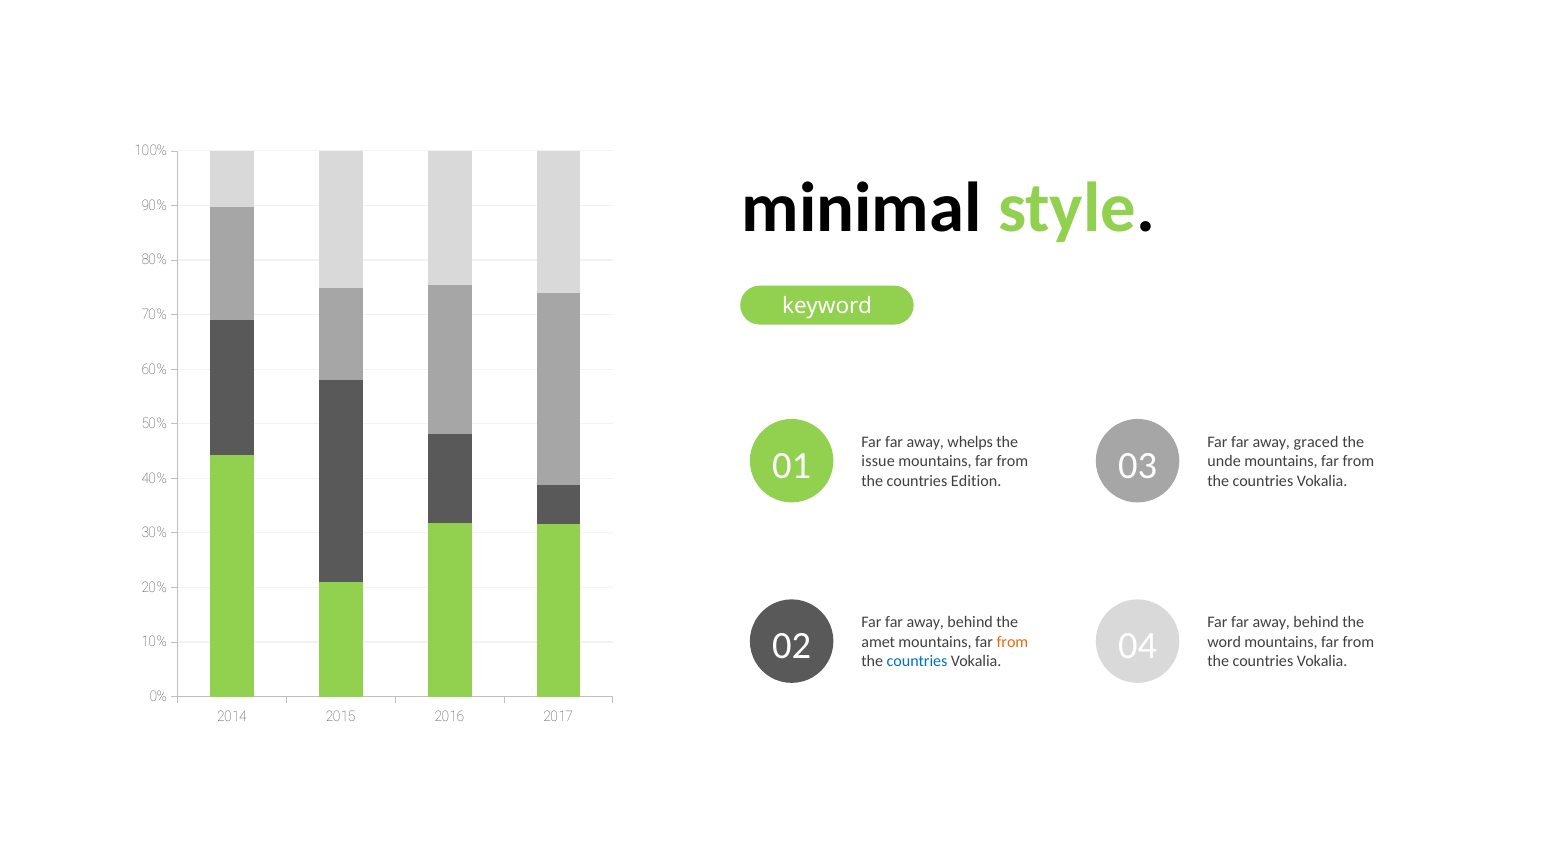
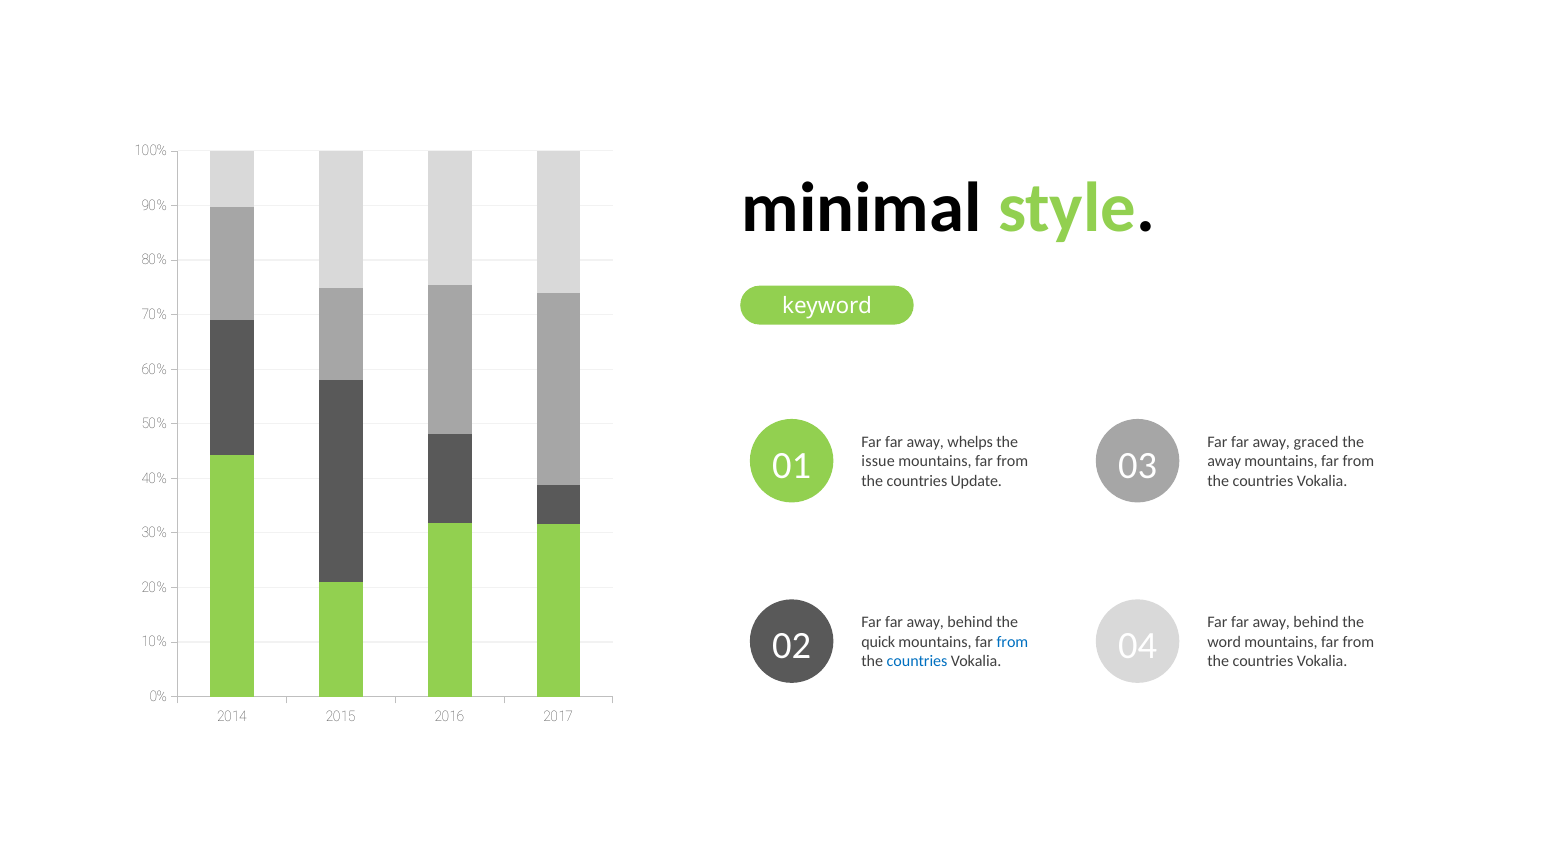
unde: unde -> away (1224, 461)
Edition: Edition -> Update (976, 481)
amet: amet -> quick (878, 642)
from colour: orange -> blue (1012, 642)
